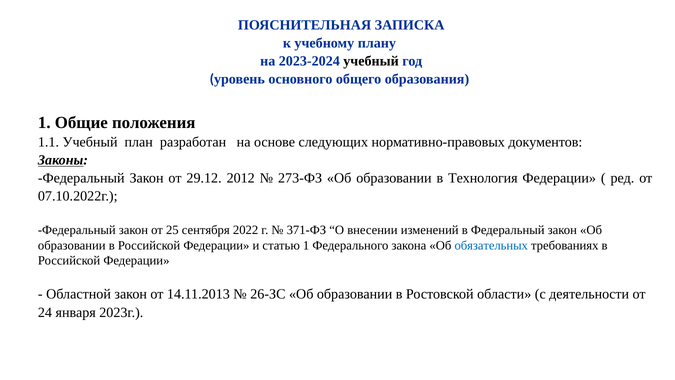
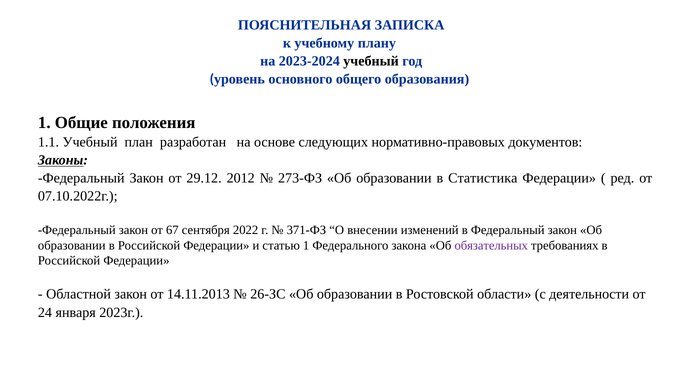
Технология: Технология -> Статистика (483, 178)
25: 25 -> 67 (172, 230)
обязательных colour: blue -> purple (491, 245)
